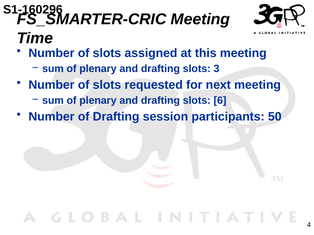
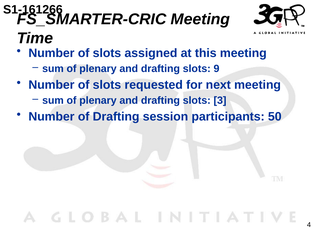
S1-160296: S1-160296 -> S1-161266 (33, 10)
3: 3 -> 9 (217, 69)
6: 6 -> 3 (220, 101)
